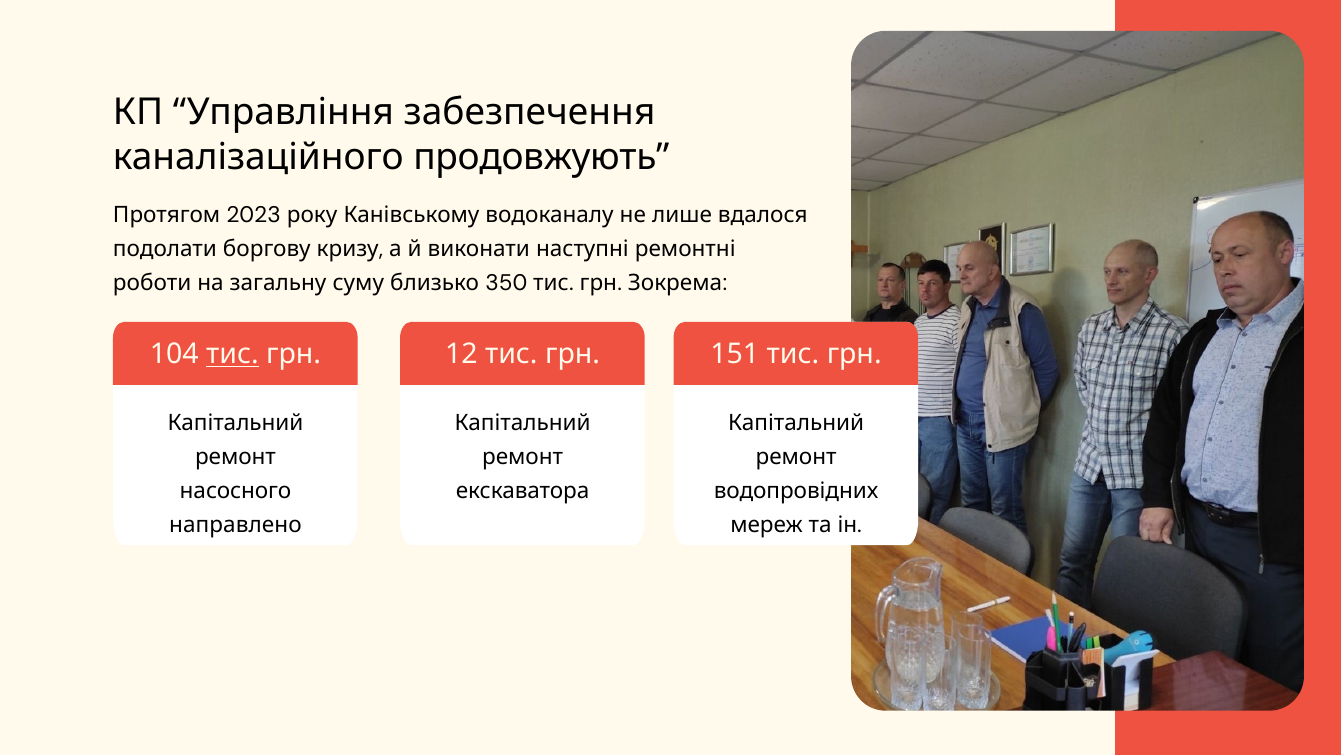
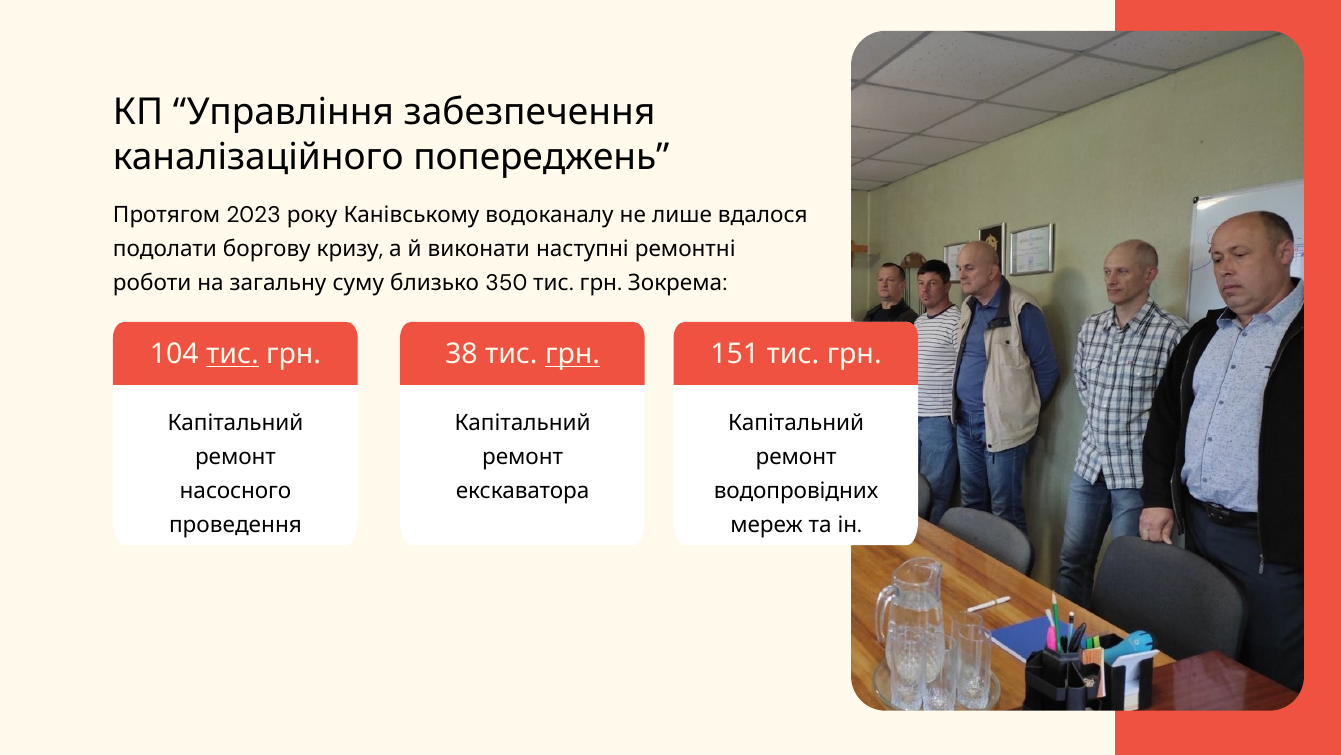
продовжують: продовжують -> попереджень (541, 157)
12: 12 -> 38 (461, 354)
грн underline: none -> present (572, 354)
направлено: направлено -> проведення (235, 524)
